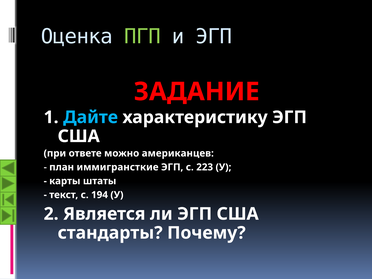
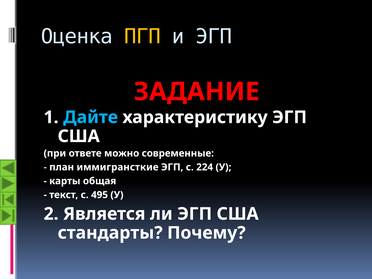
ПГП colour: light green -> yellow (142, 37)
американцев: американцев -> современные (178, 153)
223: 223 -> 224 (205, 167)
штаты: штаты -> общая (100, 181)
194: 194 -> 495 (100, 195)
